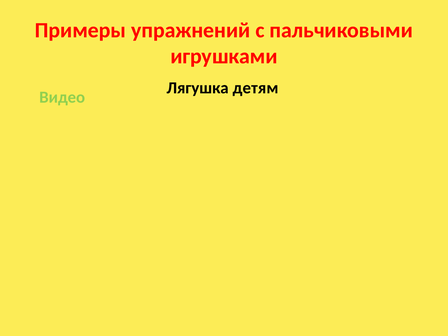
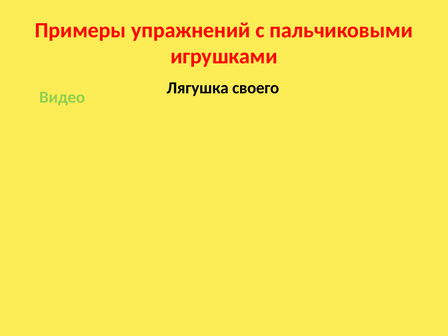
детям: детям -> своего (256, 88)
